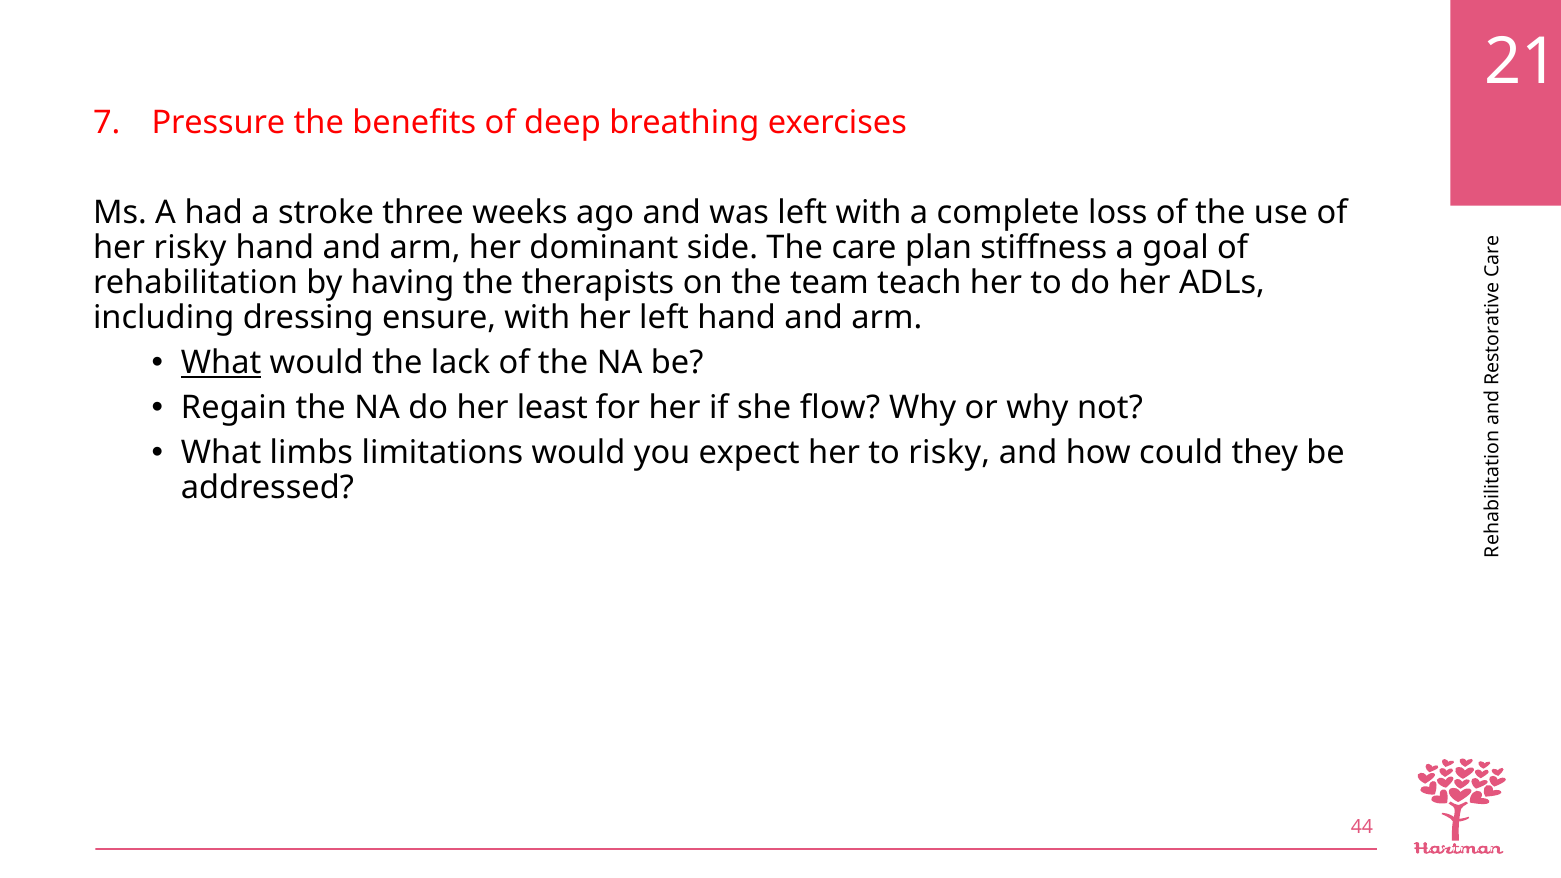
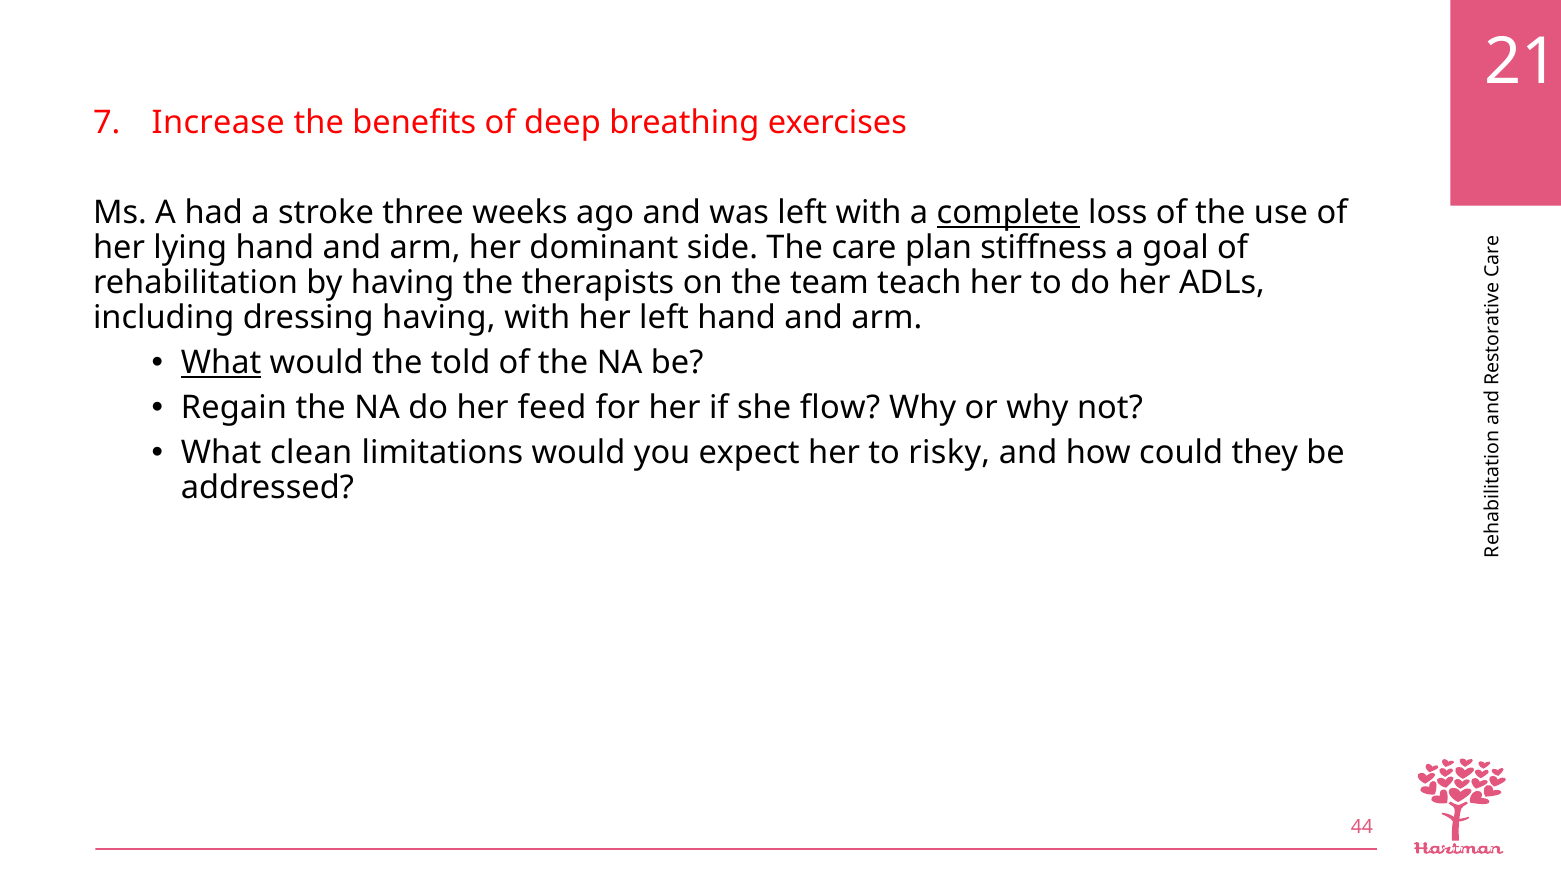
Pressure: Pressure -> Increase (218, 123)
complete underline: none -> present (1008, 213)
her risky: risky -> lying (190, 248)
dressing ensure: ensure -> having (439, 318)
lack: lack -> told (461, 363)
least: least -> feed (552, 408)
limbs: limbs -> clean (311, 453)
